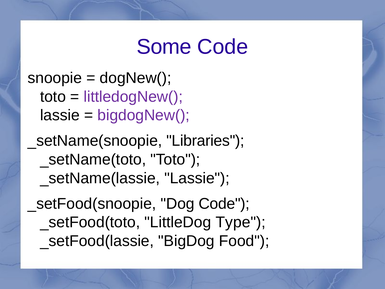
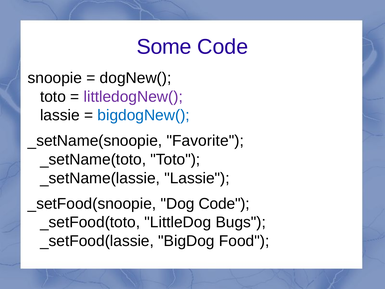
bigdogNew( colour: purple -> blue (144, 115)
Libraries: Libraries -> Favorite (205, 141)
Type: Type -> Bugs (241, 222)
